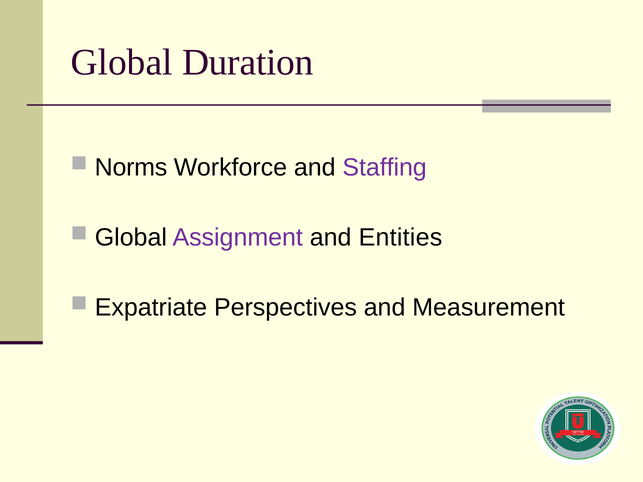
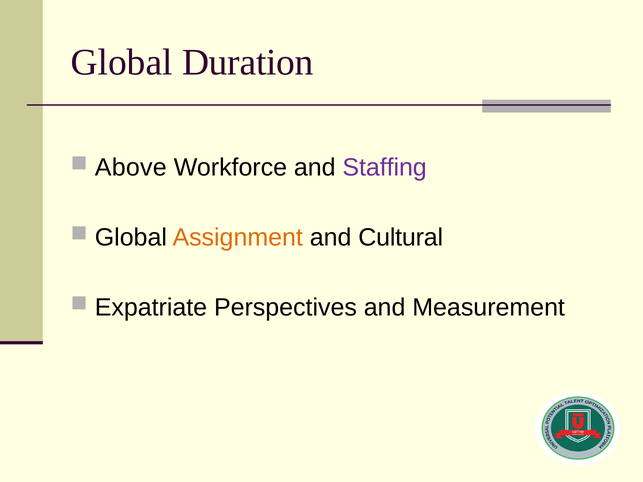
Norms: Norms -> Above (131, 168)
Assignment colour: purple -> orange (238, 238)
Entities: Entities -> Cultural (401, 238)
